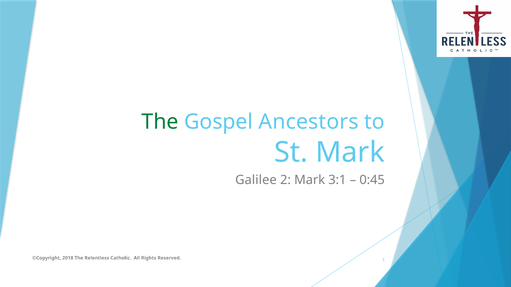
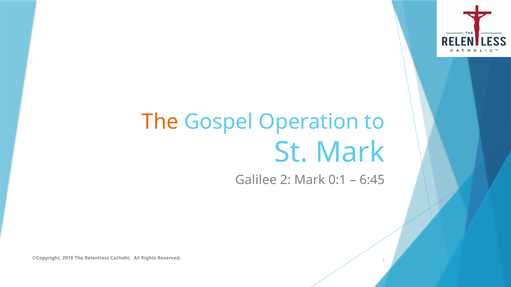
The colour: green -> orange (160, 122)
Ancestors: Ancestors -> Operation (309, 122)
3:1: 3:1 -> 0:1 (337, 180)
0:45: 0:45 -> 6:45 (372, 180)
